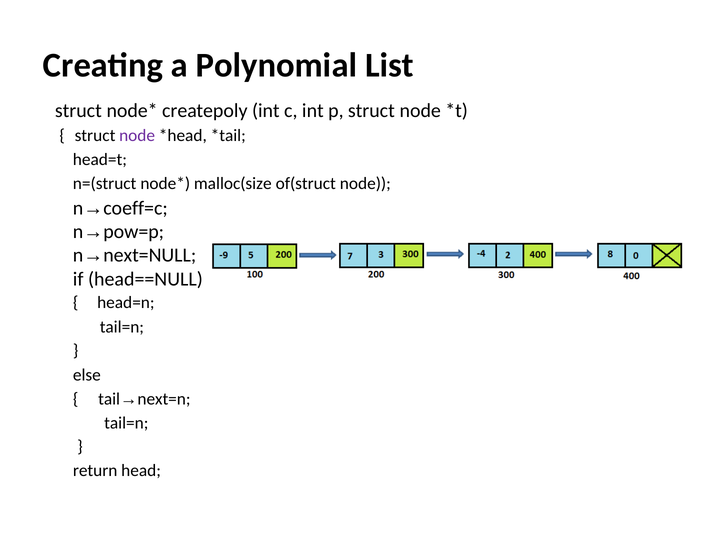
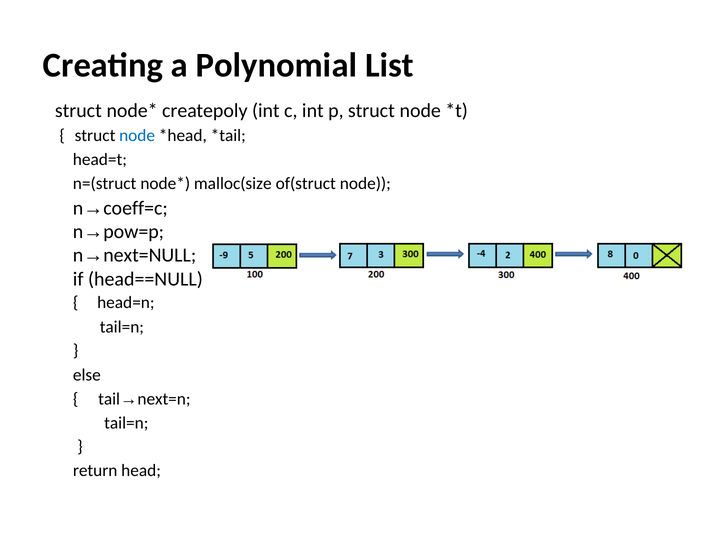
node colour: purple -> blue (137, 135)
